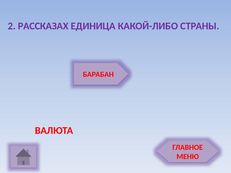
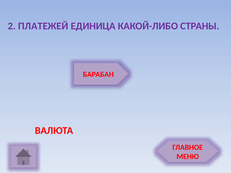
РАССКАЗАХ: РАССКАЗАХ -> ПЛАТЕЖЕЙ (43, 26)
